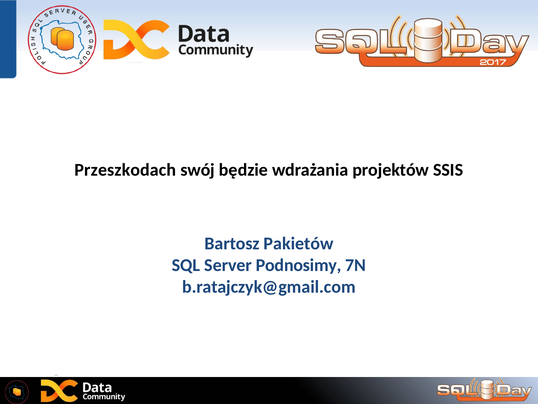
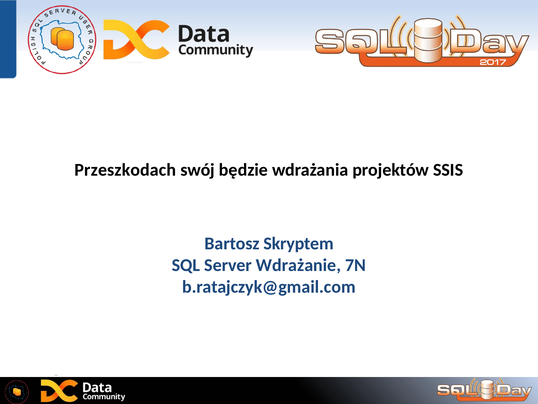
Pakietów: Pakietów -> Skryptem (299, 243)
Podnosimy: Podnosimy -> Wdrażanie (298, 265)
